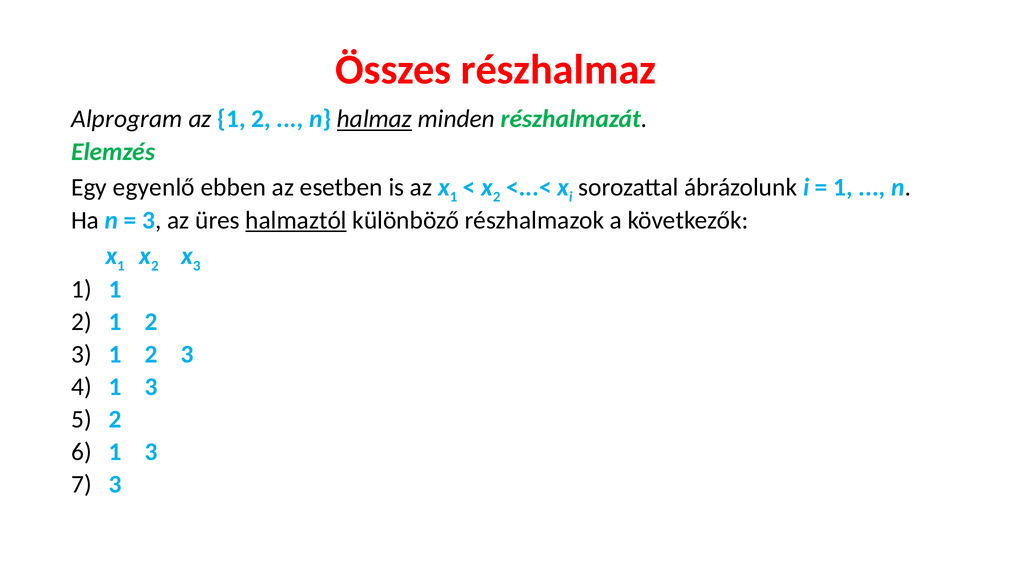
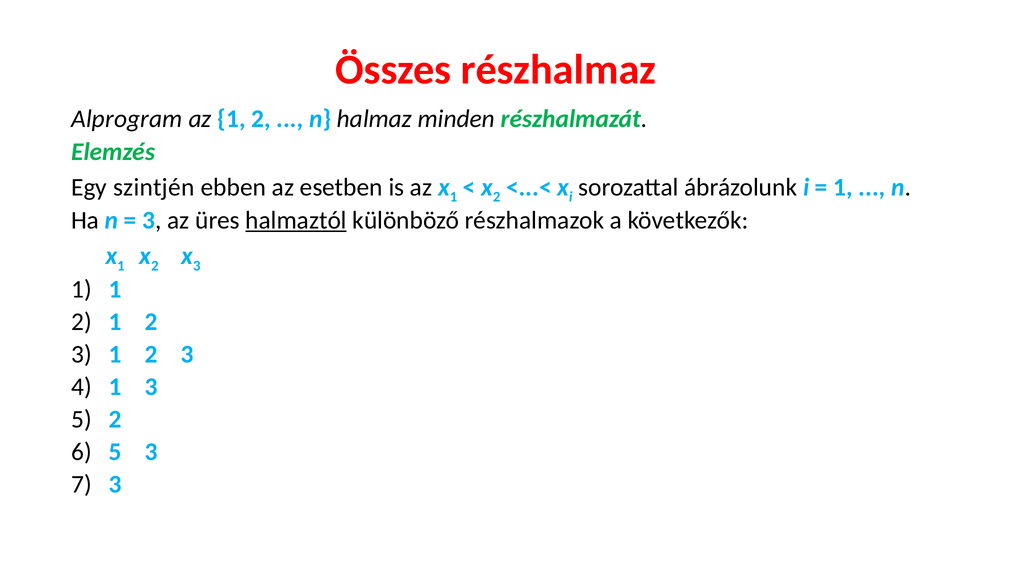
halmaz underline: present -> none (374, 119)
egyenlő: egyenlő -> szintjén (154, 187)
6 1: 1 -> 5 (115, 452)
